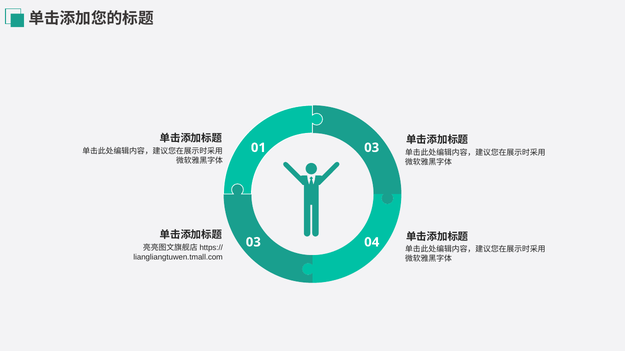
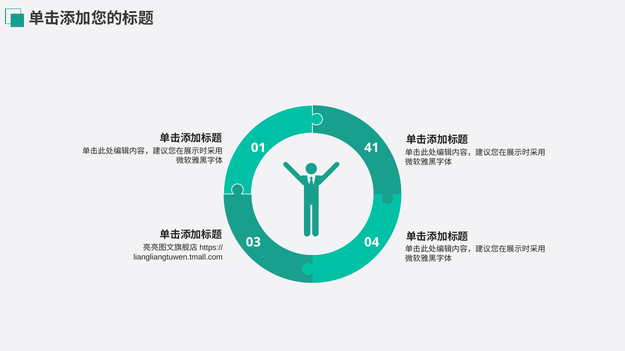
01 03: 03 -> 41 (372, 148)
